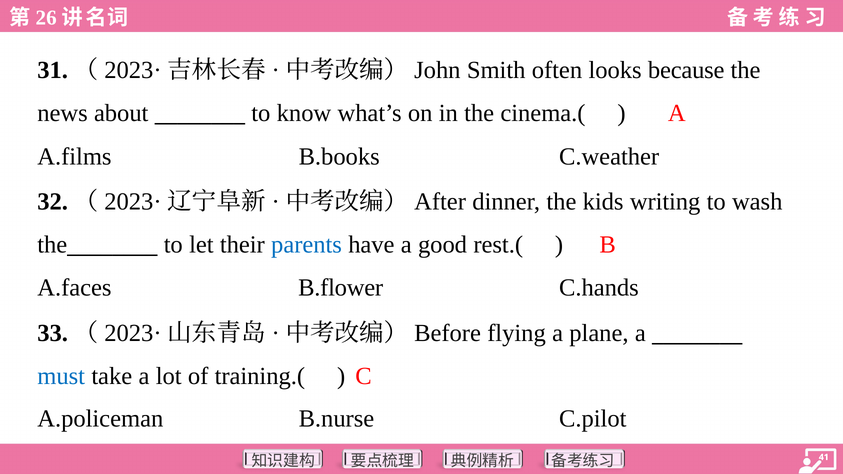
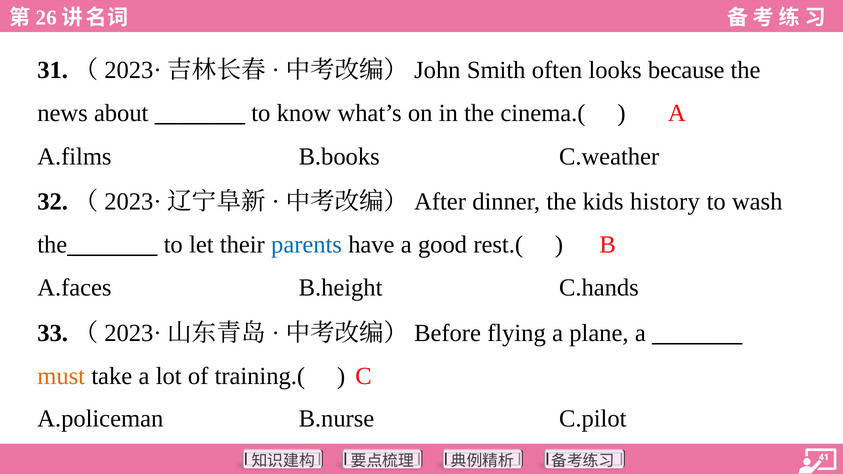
writing: writing -> history (665, 202)
B.flower: B.flower -> B.height (341, 288)
must colour: blue -> orange (61, 376)
